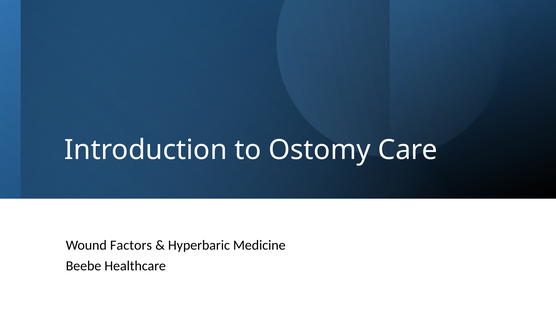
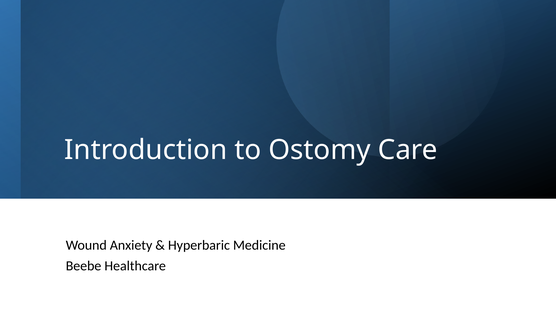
Factors: Factors -> Anxiety (131, 245)
